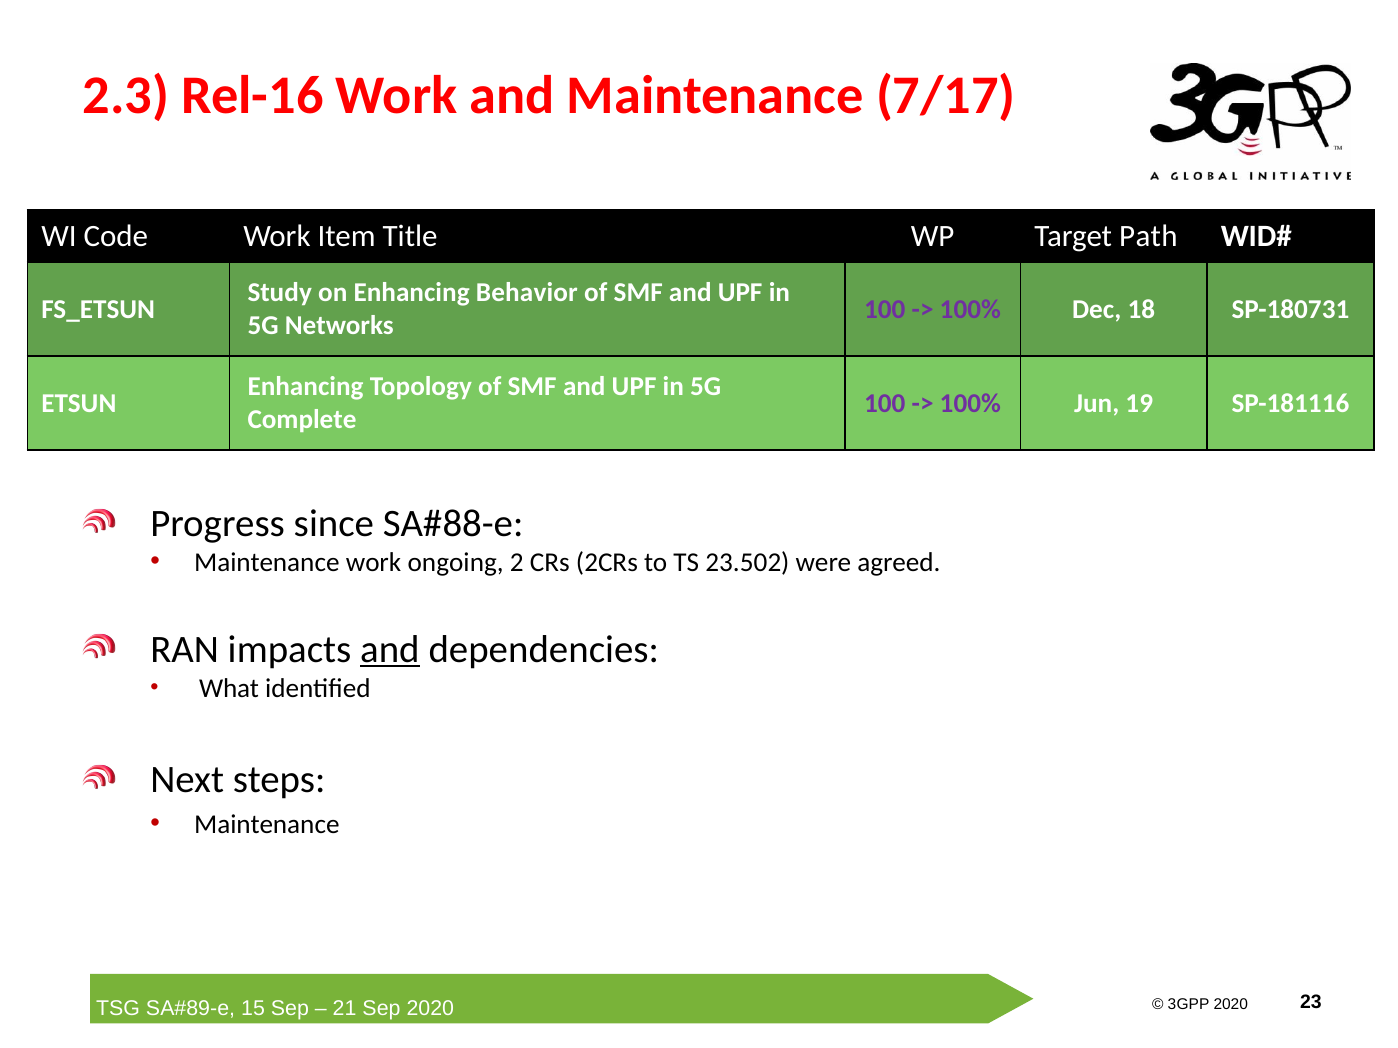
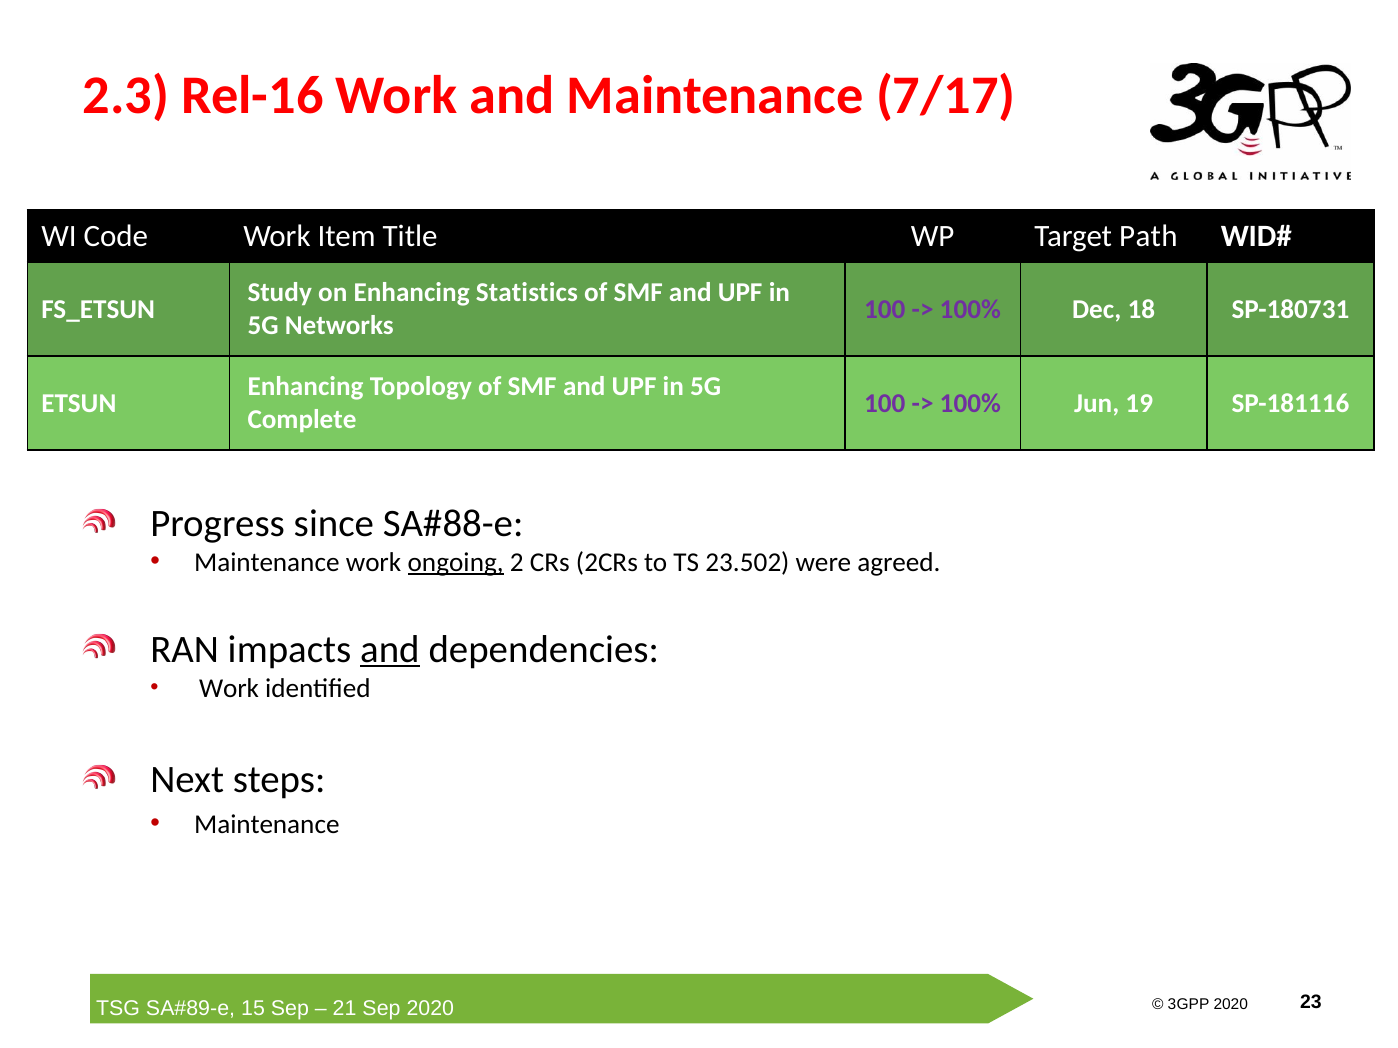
Behavior: Behavior -> Statistics (527, 293)
ongoing underline: none -> present (456, 563)
What: What -> Work (229, 688)
